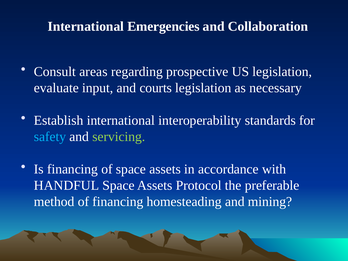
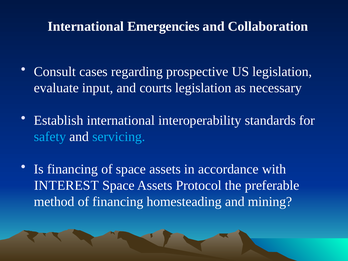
areas: areas -> cases (94, 72)
servicing colour: light green -> light blue (119, 137)
HANDFUL: HANDFUL -> INTEREST (66, 185)
